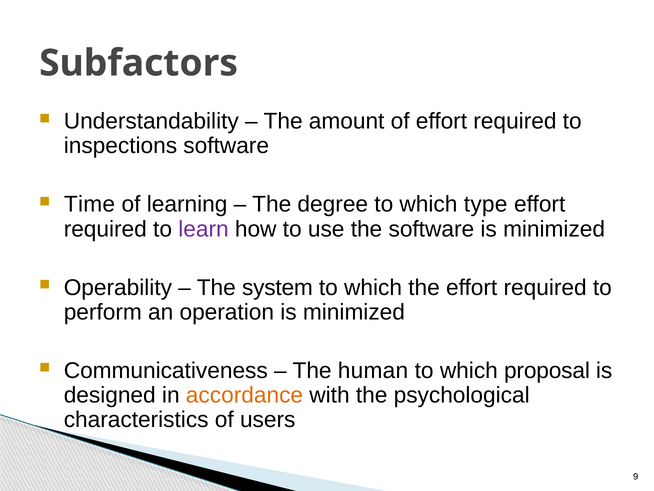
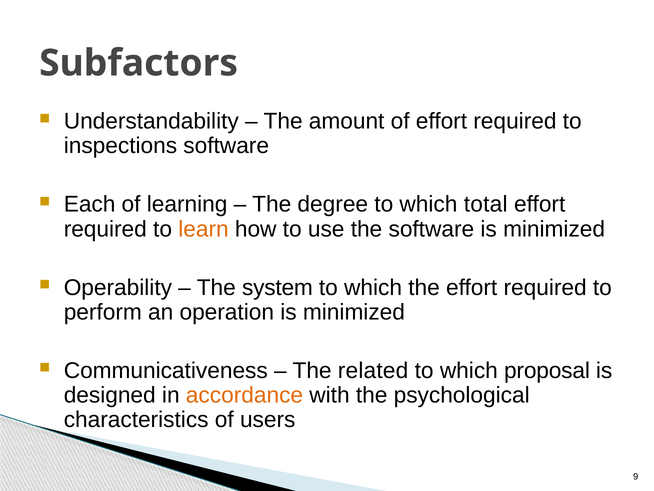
Time: Time -> Each (90, 204)
type: type -> total (486, 204)
learn colour: purple -> orange (204, 229)
human: human -> related (373, 370)
